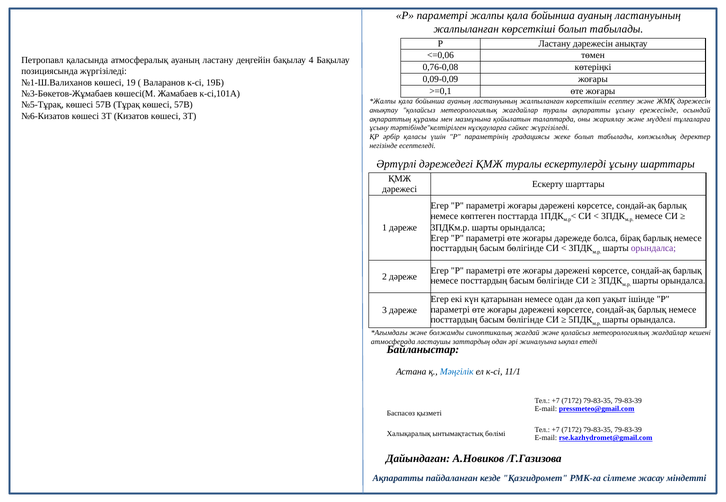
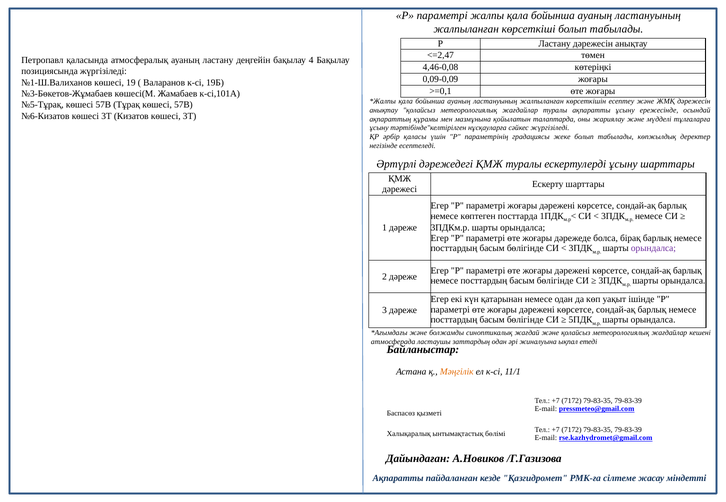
<=0,06: <=0,06 -> <=2,47 (440, 55)
0,76-0,08: 0,76-0,08 -> 4,46-0,08 (440, 67)
Мәңгілік colour: blue -> orange (457, 372)
